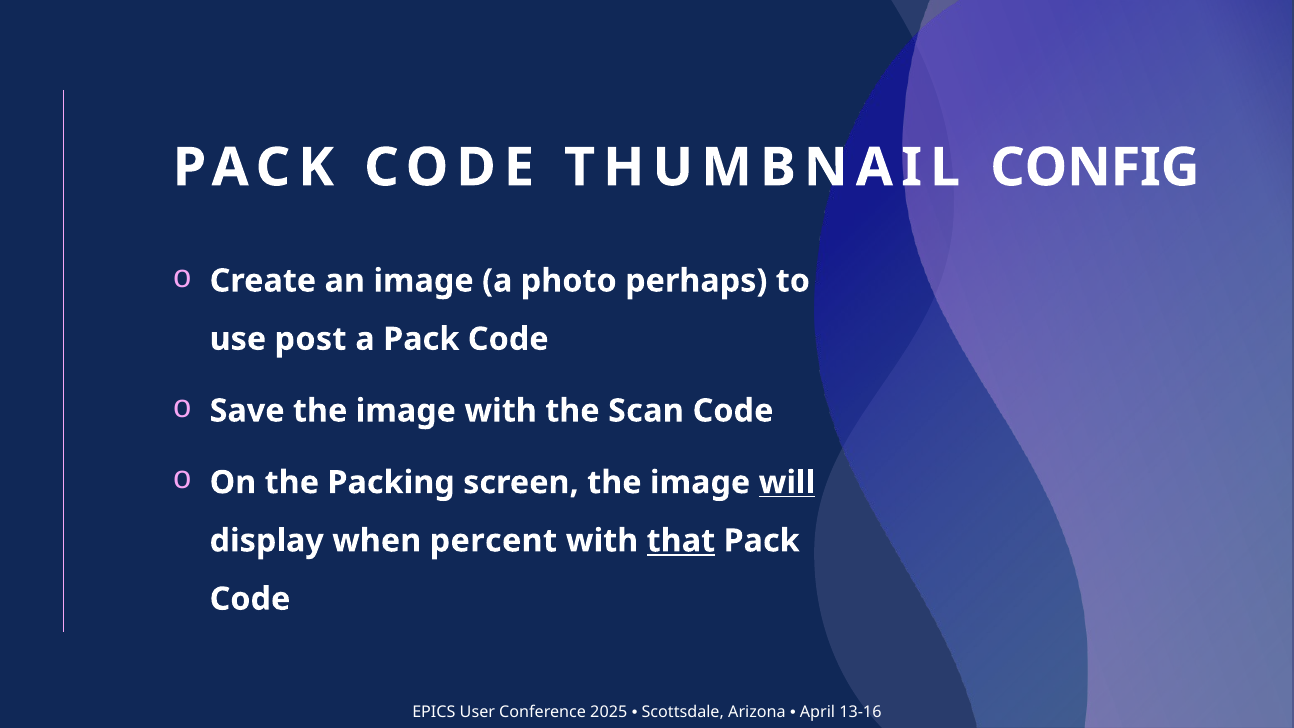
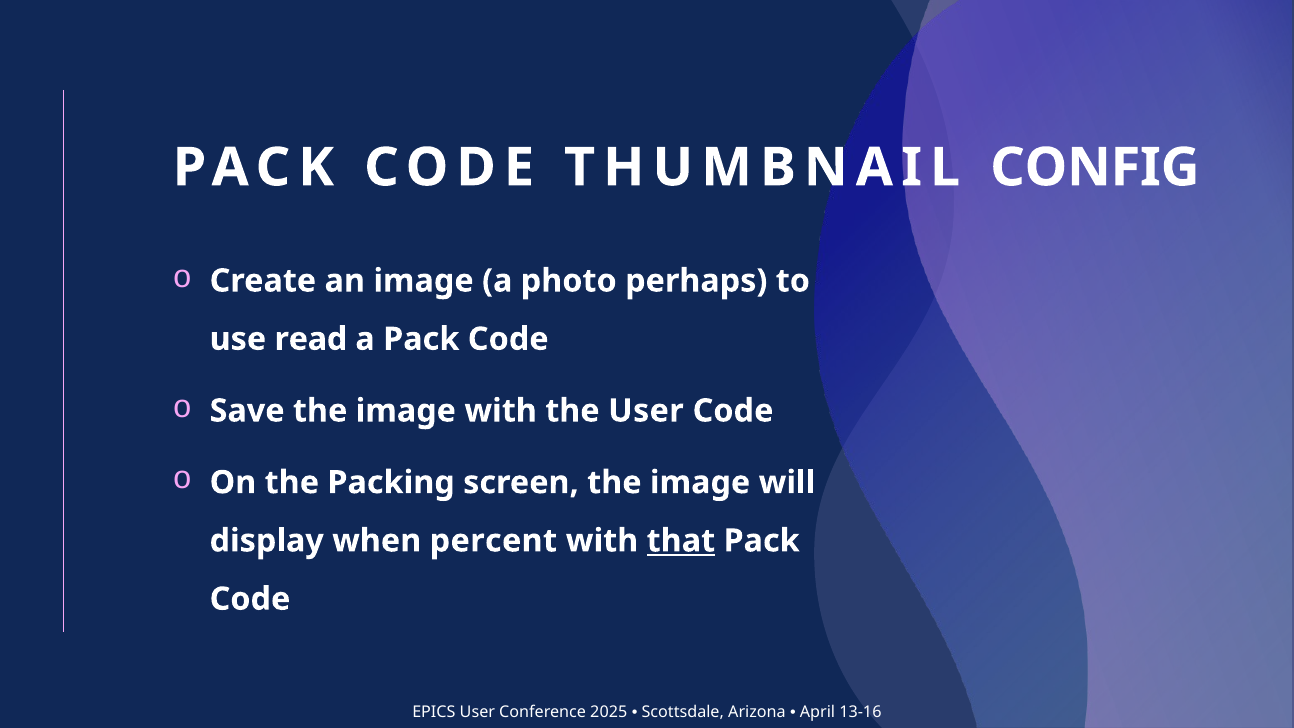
post: post -> read (311, 339)
the Scan: Scan -> User (646, 411)
will underline: present -> none (787, 482)
